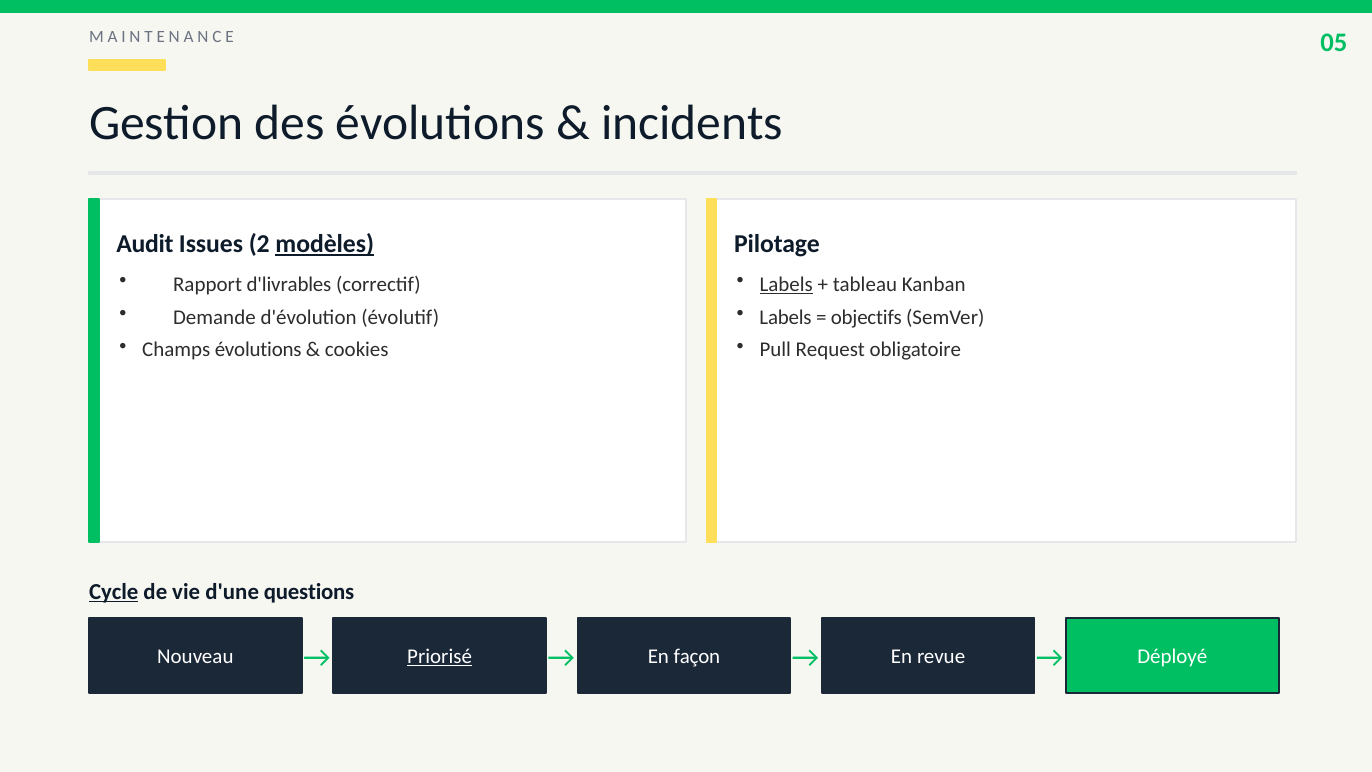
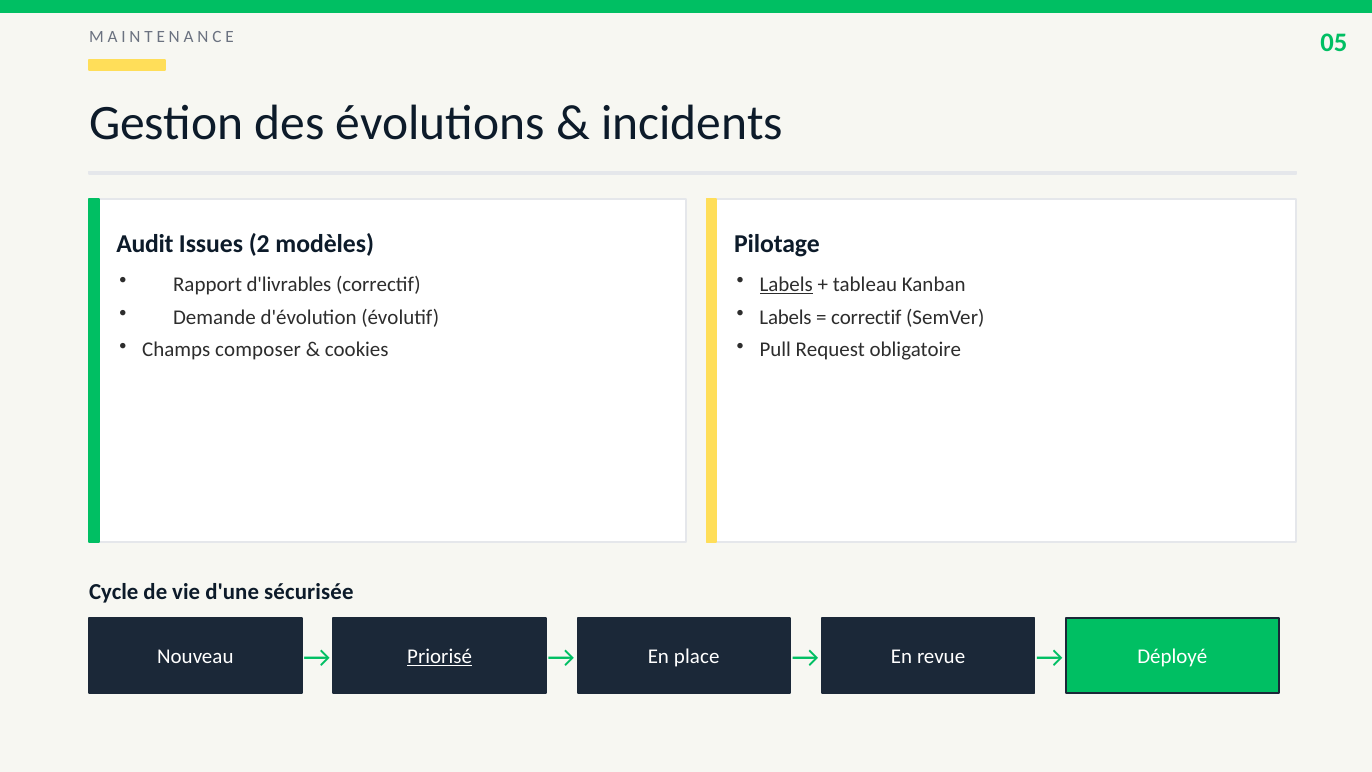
modèles underline: present -> none (325, 244)
objectifs: objectifs -> correctif (866, 317)
Champs évolutions: évolutions -> composer (258, 350)
Cycle underline: present -> none (114, 591)
questions: questions -> sécurisée (309, 591)
façon: façon -> place (697, 657)
